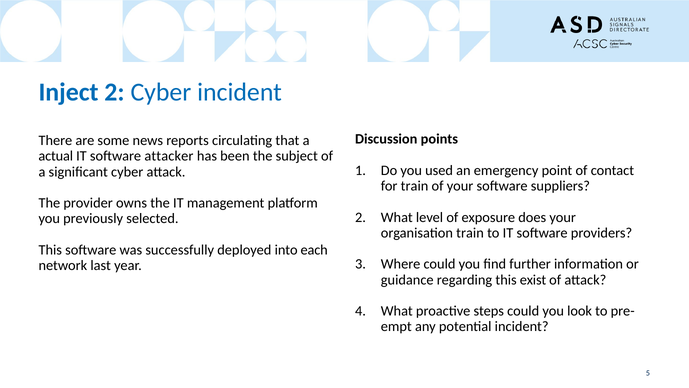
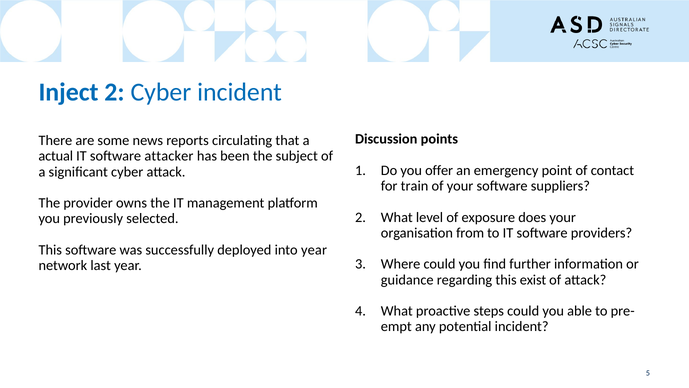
used: used -> offer (439, 170)
organisation train: train -> from (470, 233)
into each: each -> year (314, 250)
look: look -> able (580, 311)
